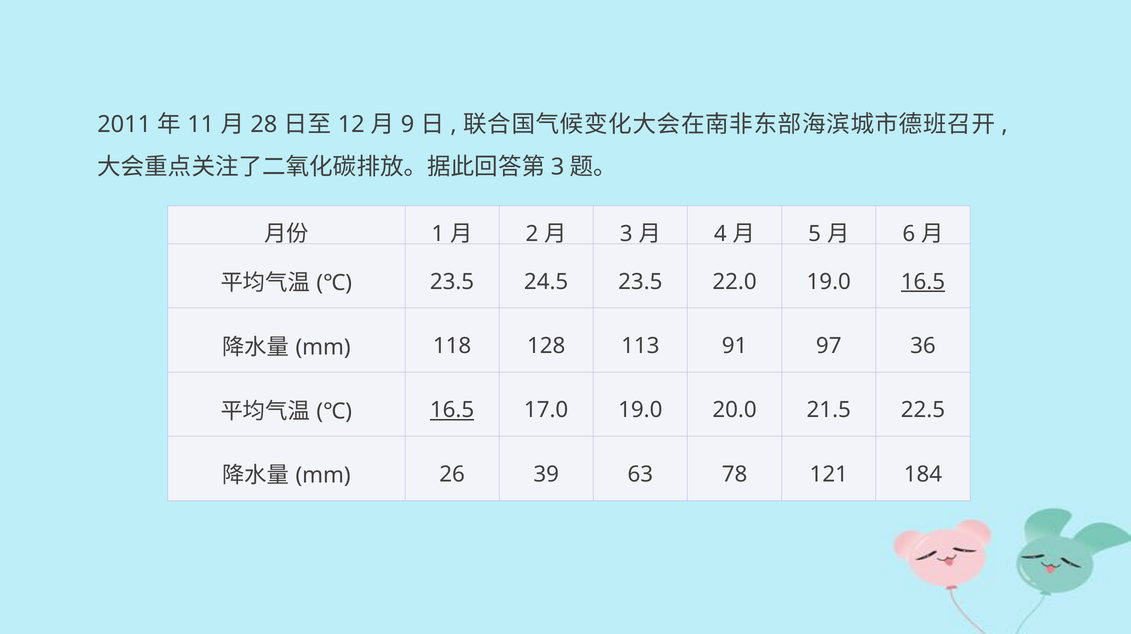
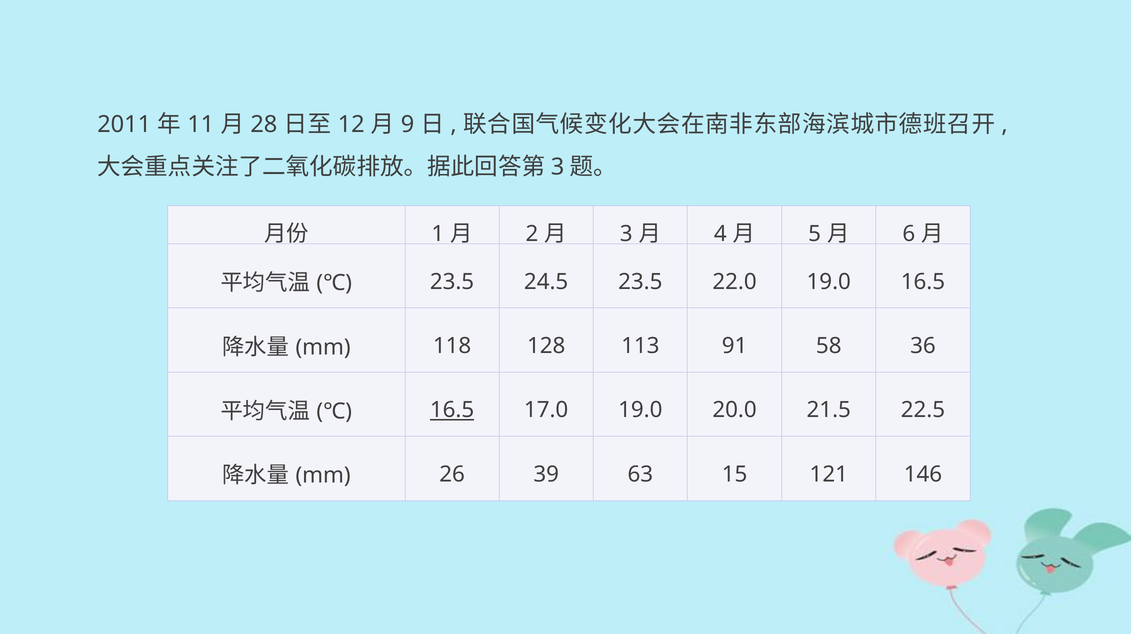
16.5 underline: present -> none (923, 282)
97: 97 -> 58 (829, 346)
78: 78 -> 15 (735, 474)
184: 184 -> 146 (923, 474)
